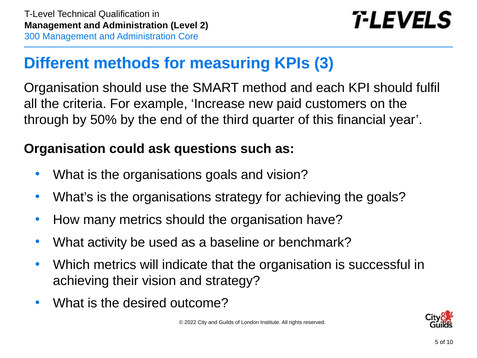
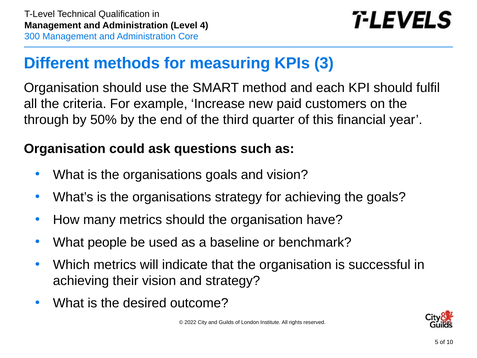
2: 2 -> 4 (204, 25)
activity: activity -> people (107, 242)
